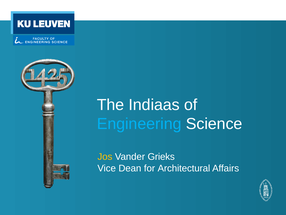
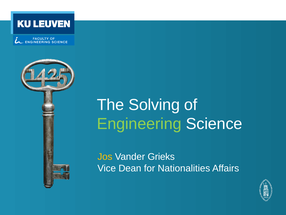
Indiaas: Indiaas -> Solving (154, 105)
Engineering colour: light blue -> light green (139, 124)
Architectural: Architectural -> Nationalities (184, 168)
